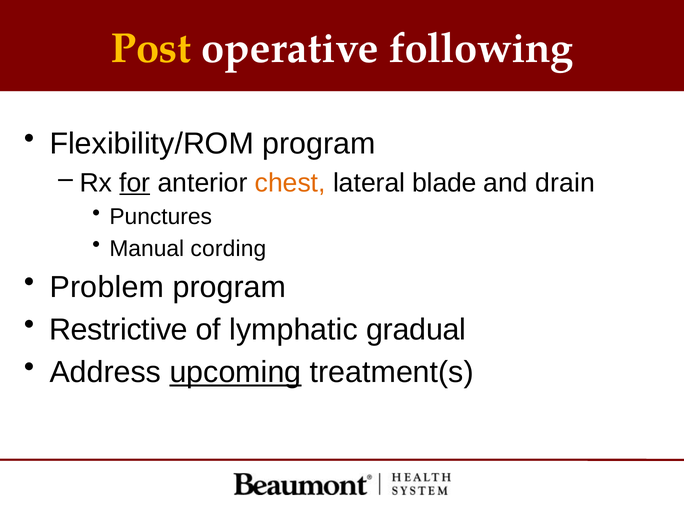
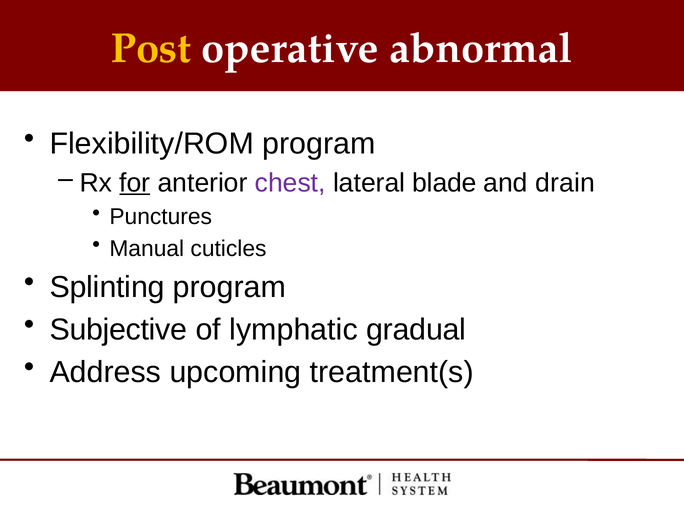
following: following -> abnormal (481, 49)
chest colour: orange -> purple (290, 183)
cording: cording -> cuticles (228, 249)
Problem: Problem -> Splinting (107, 287)
Restrictive: Restrictive -> Subjective (118, 330)
upcoming underline: present -> none (235, 372)
